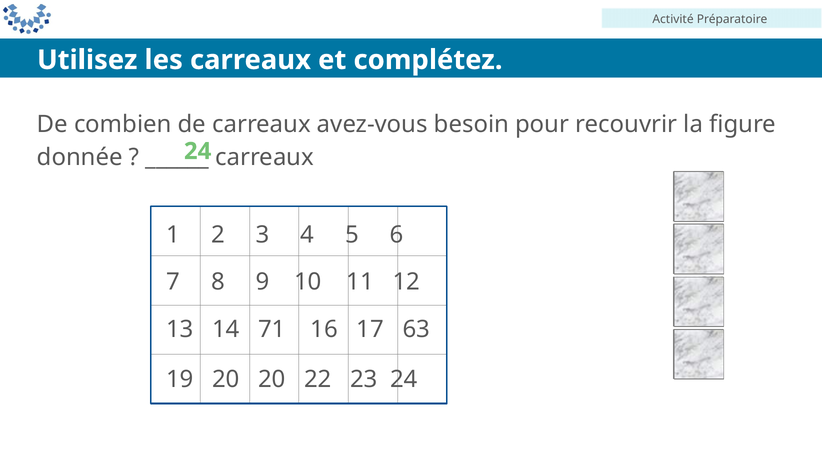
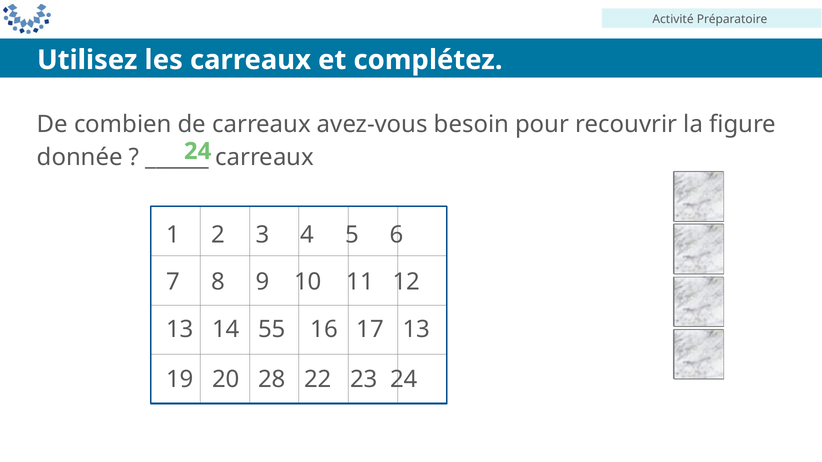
71: 71 -> 55 (272, 329)
17 63: 63 -> 13 (416, 329)
20 20: 20 -> 28 (272, 380)
